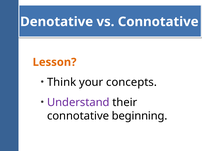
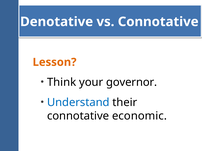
concepts: concepts -> governor (132, 83)
Understand colour: purple -> blue (78, 103)
beginning: beginning -> economic (139, 116)
